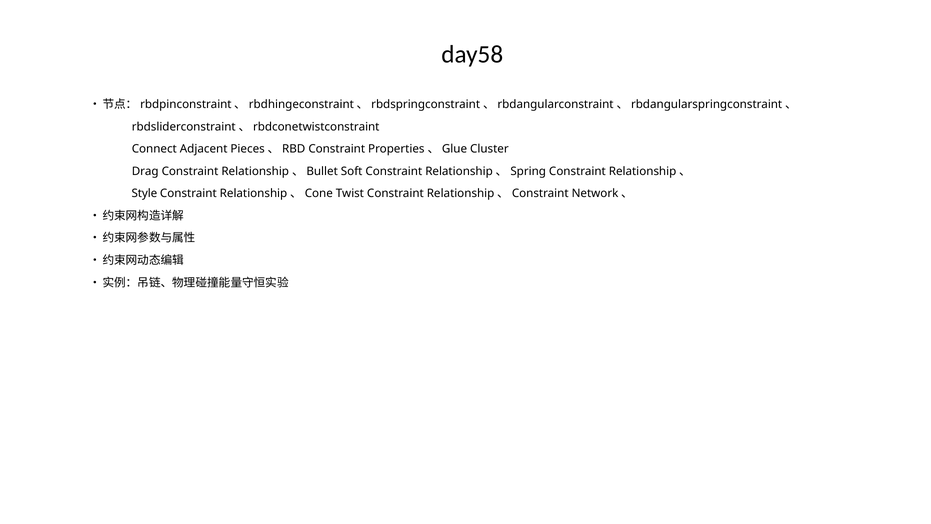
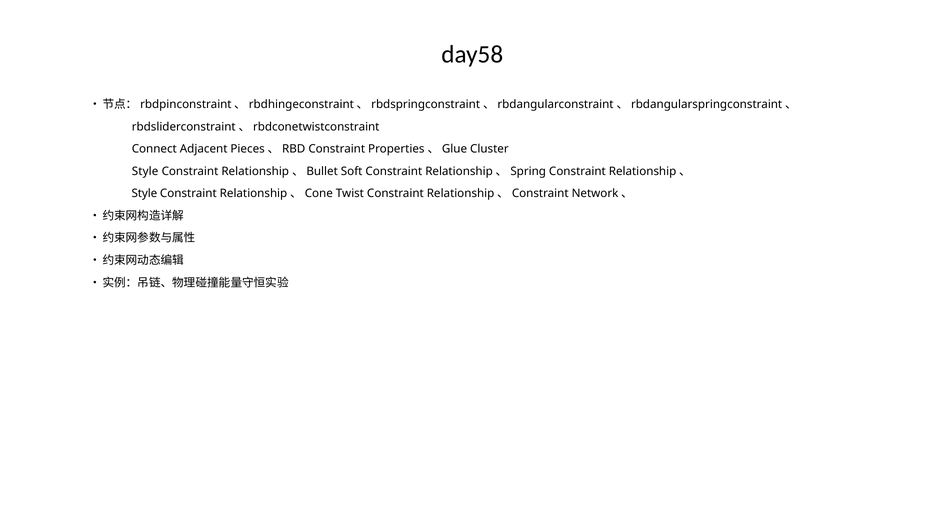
Drag: Drag -> Style (145, 171)
